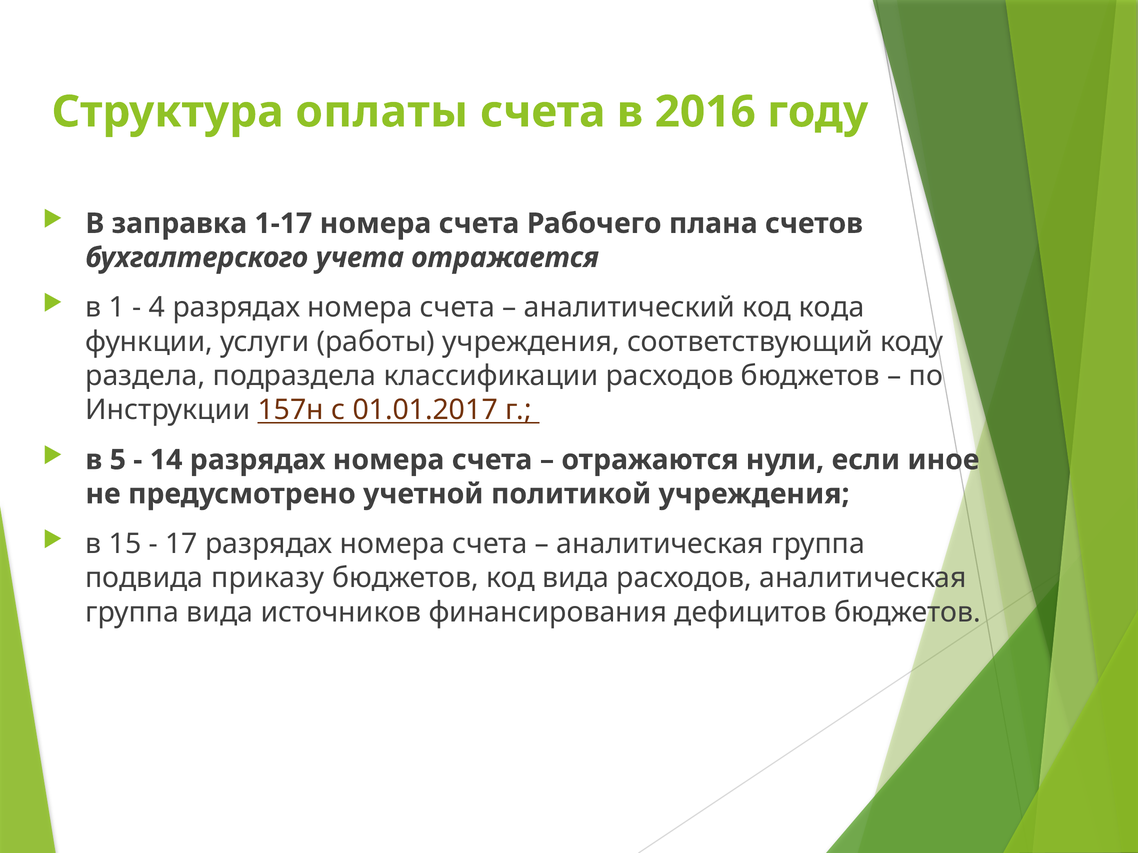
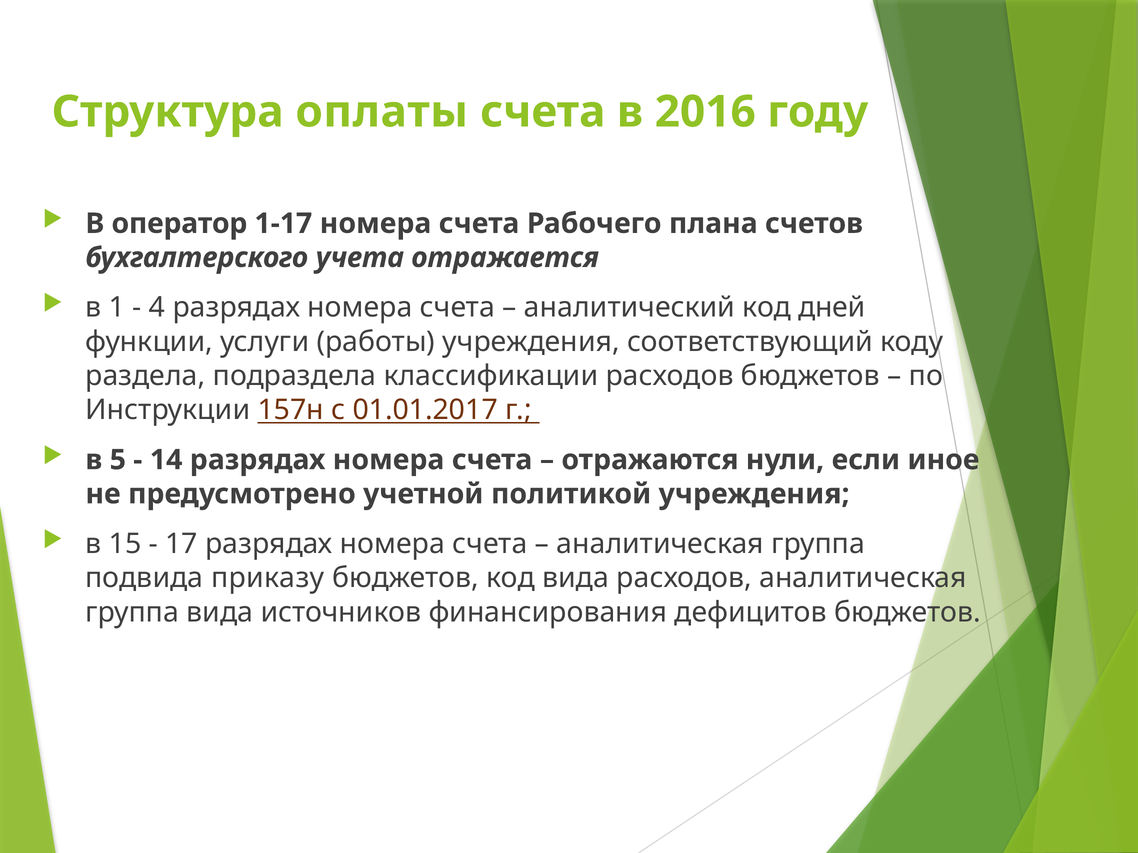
заправка: заправка -> оператор (179, 224)
кода: кода -> дней (832, 308)
